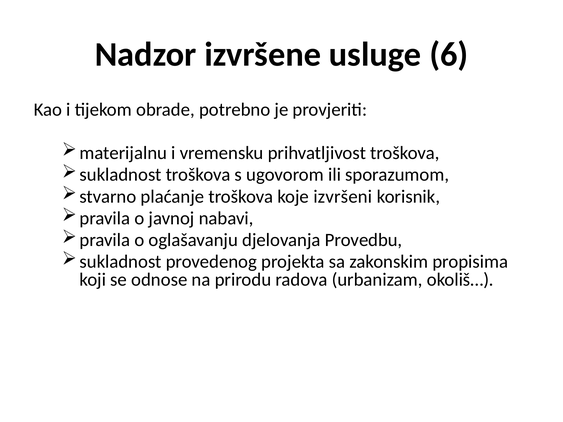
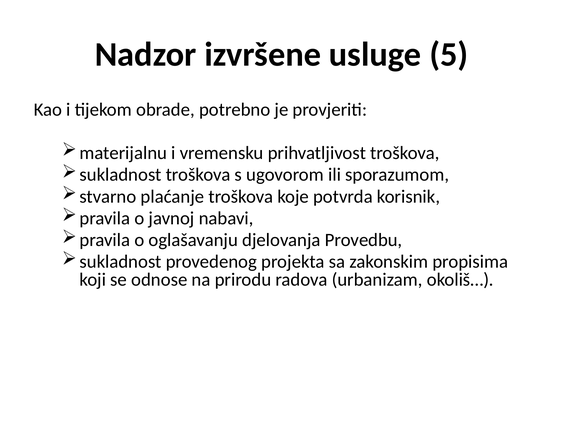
6: 6 -> 5 (449, 55)
izvršeni: izvršeni -> potvrda (343, 197)
